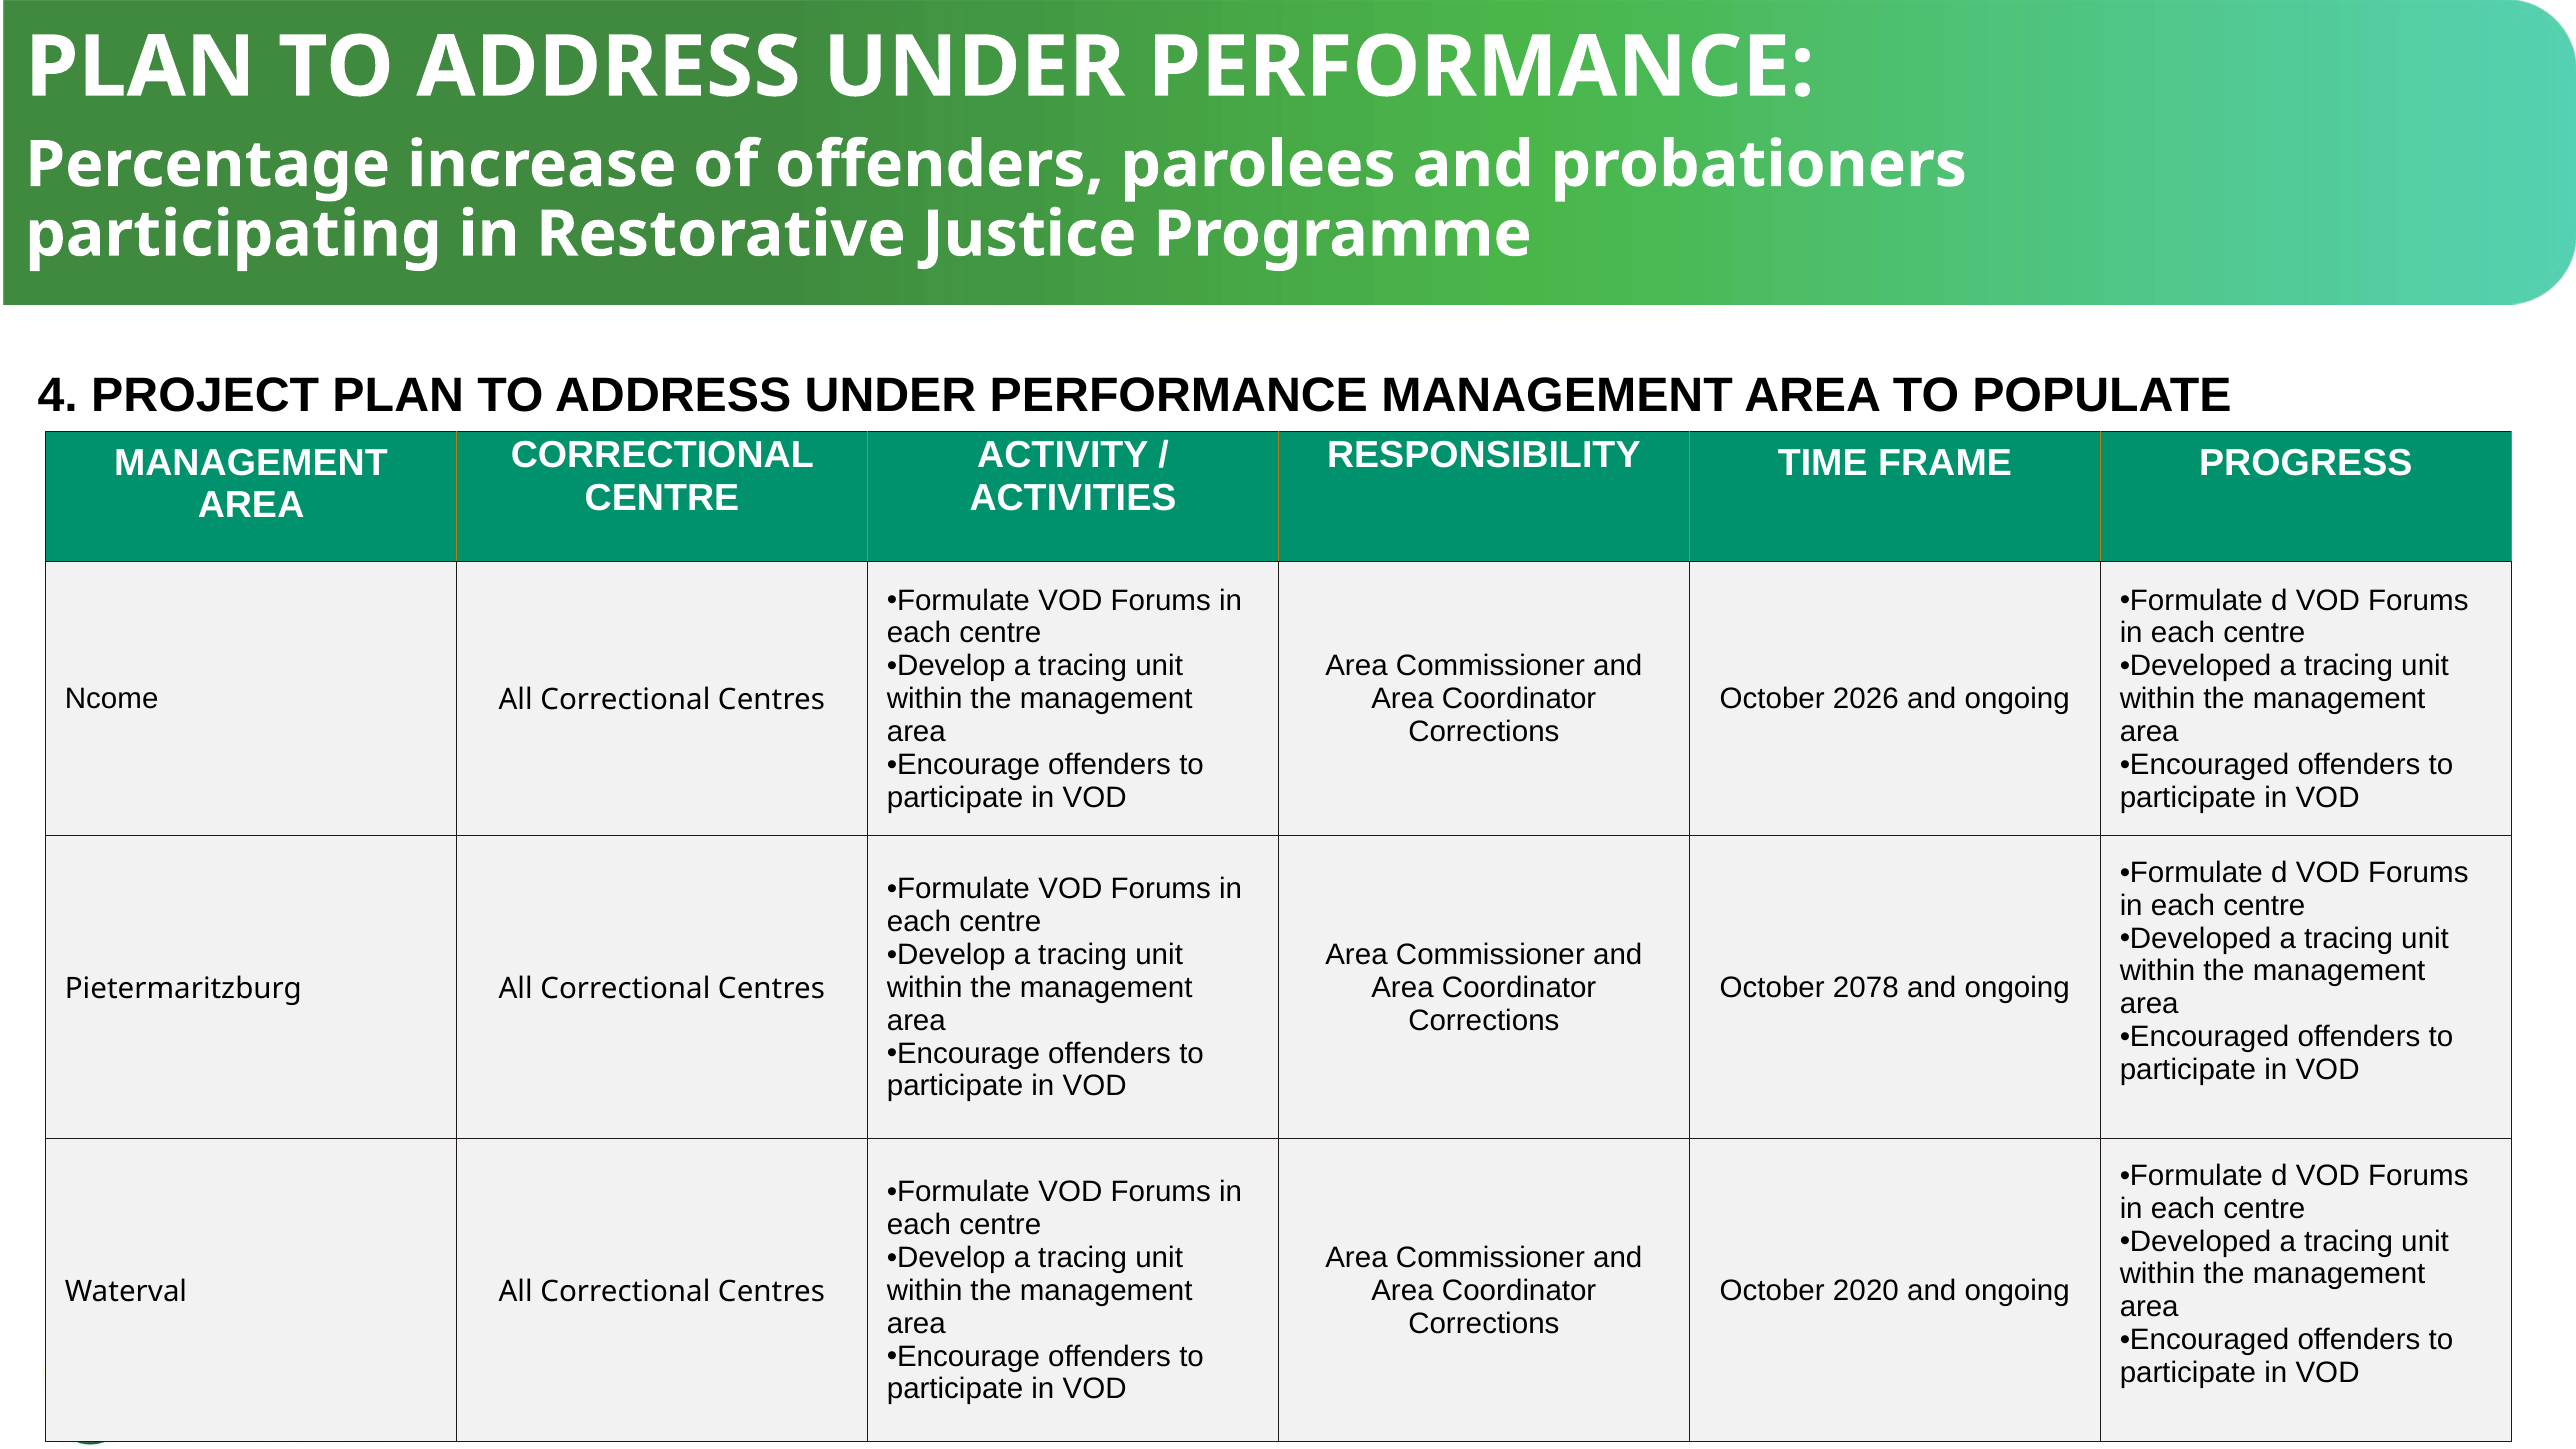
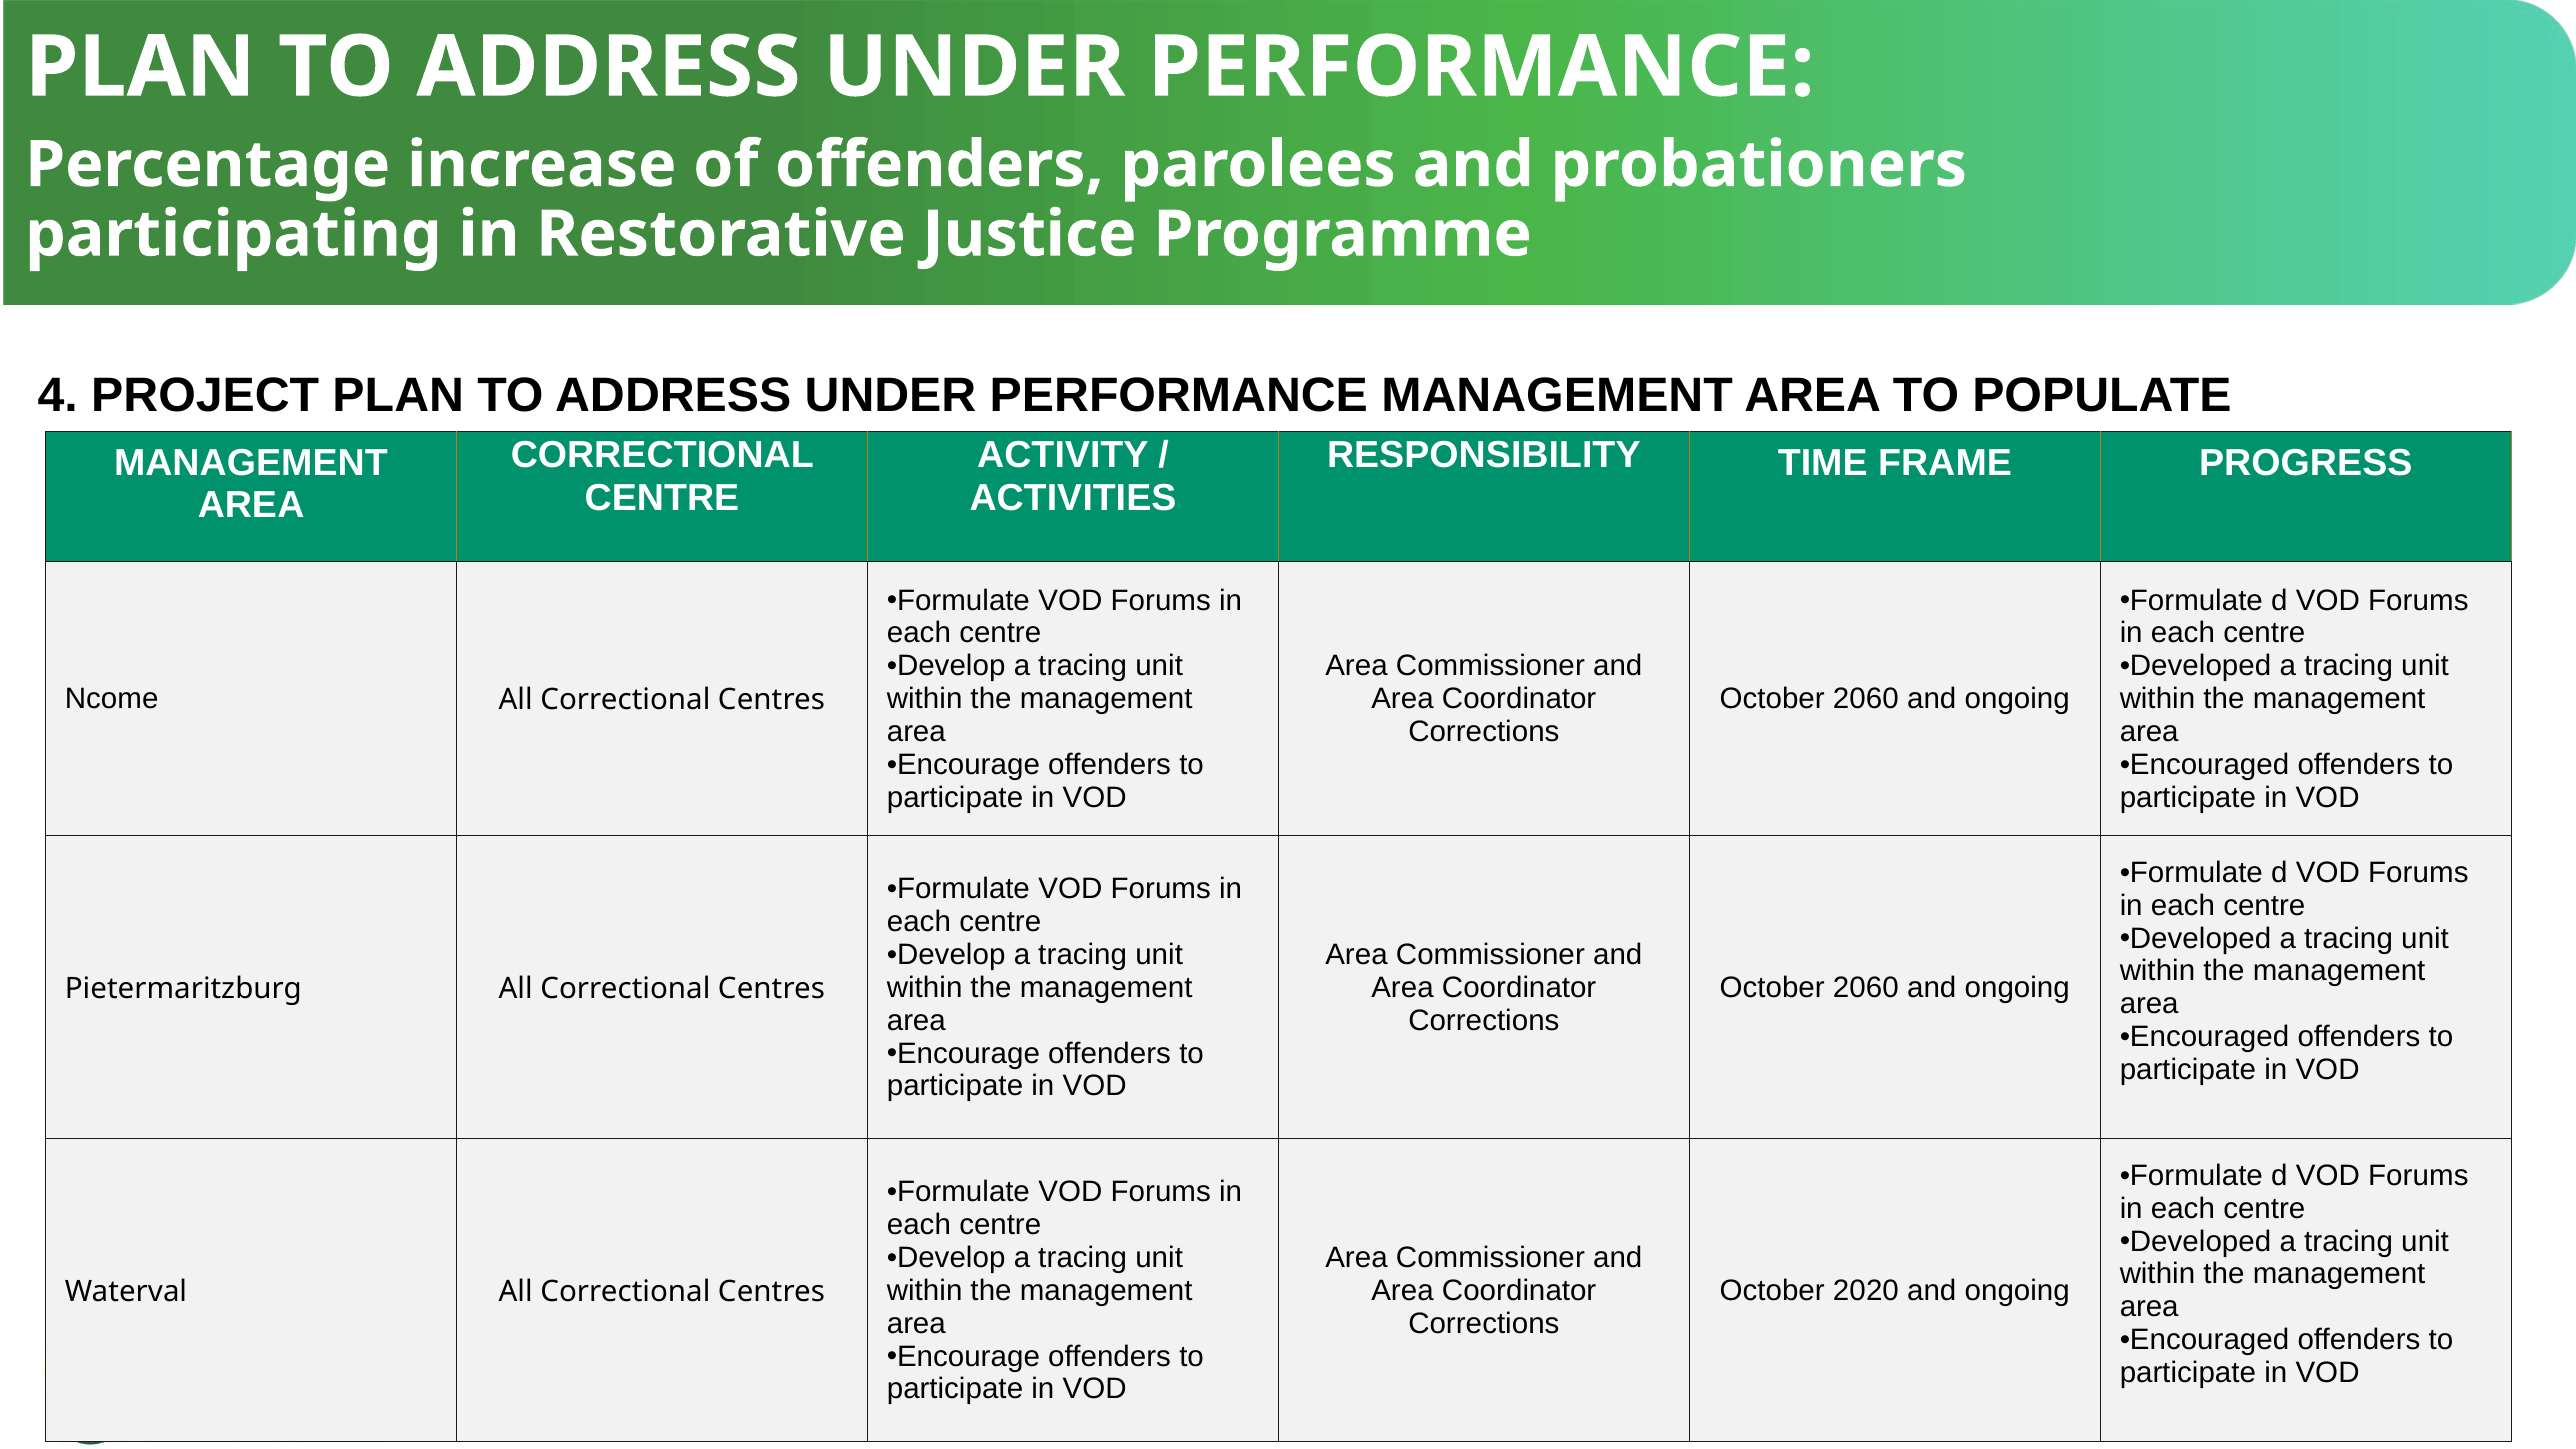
2026: 2026 -> 2060 (1866, 699)
2078: 2078 -> 2060 (1866, 988)
